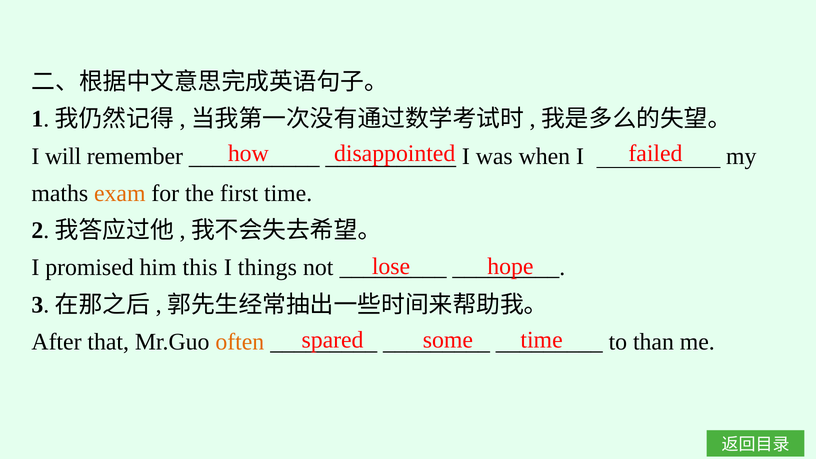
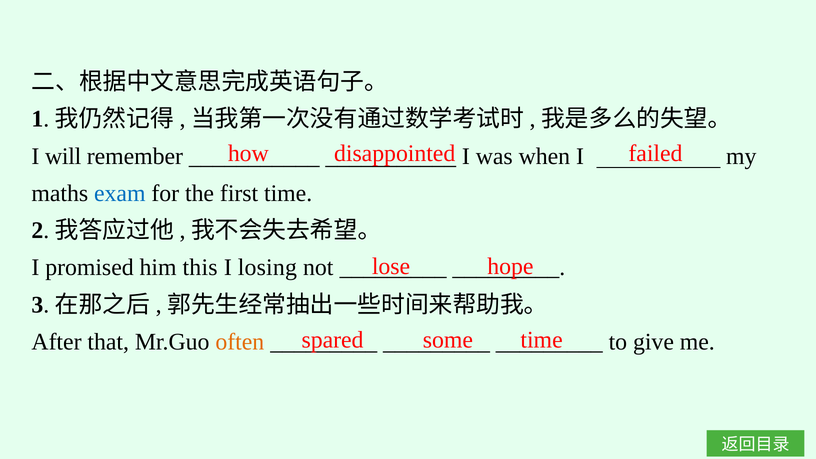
exam colour: orange -> blue (120, 193)
things: things -> losing (267, 268)
than: than -> give (653, 342)
